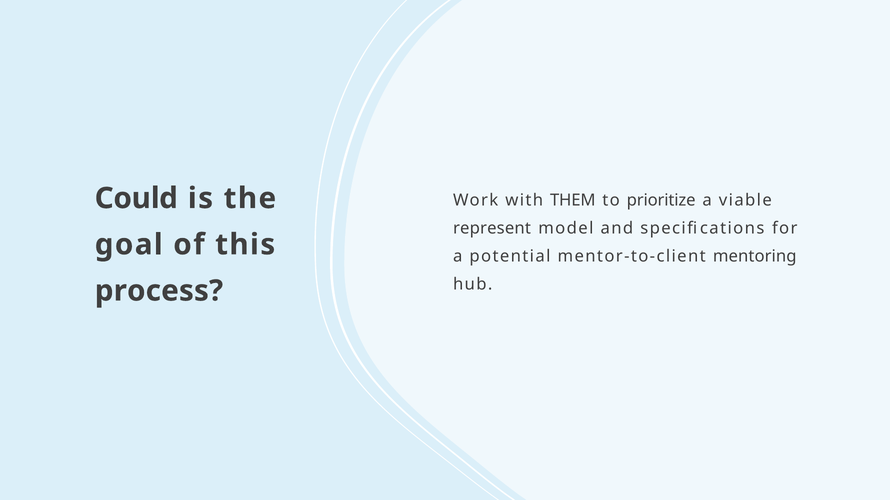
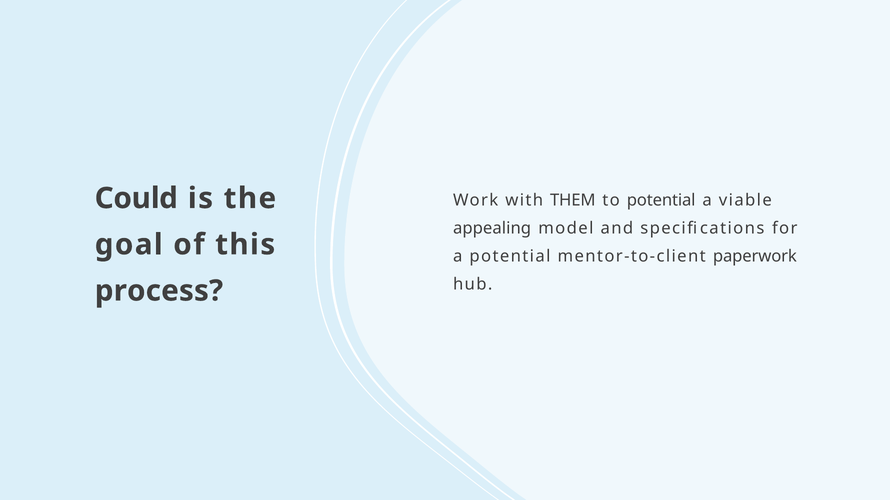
to prioritize: prioritize -> potential (661, 201)
represent: represent -> appealing (492, 229)
mentoring: mentoring -> paperwork (755, 257)
